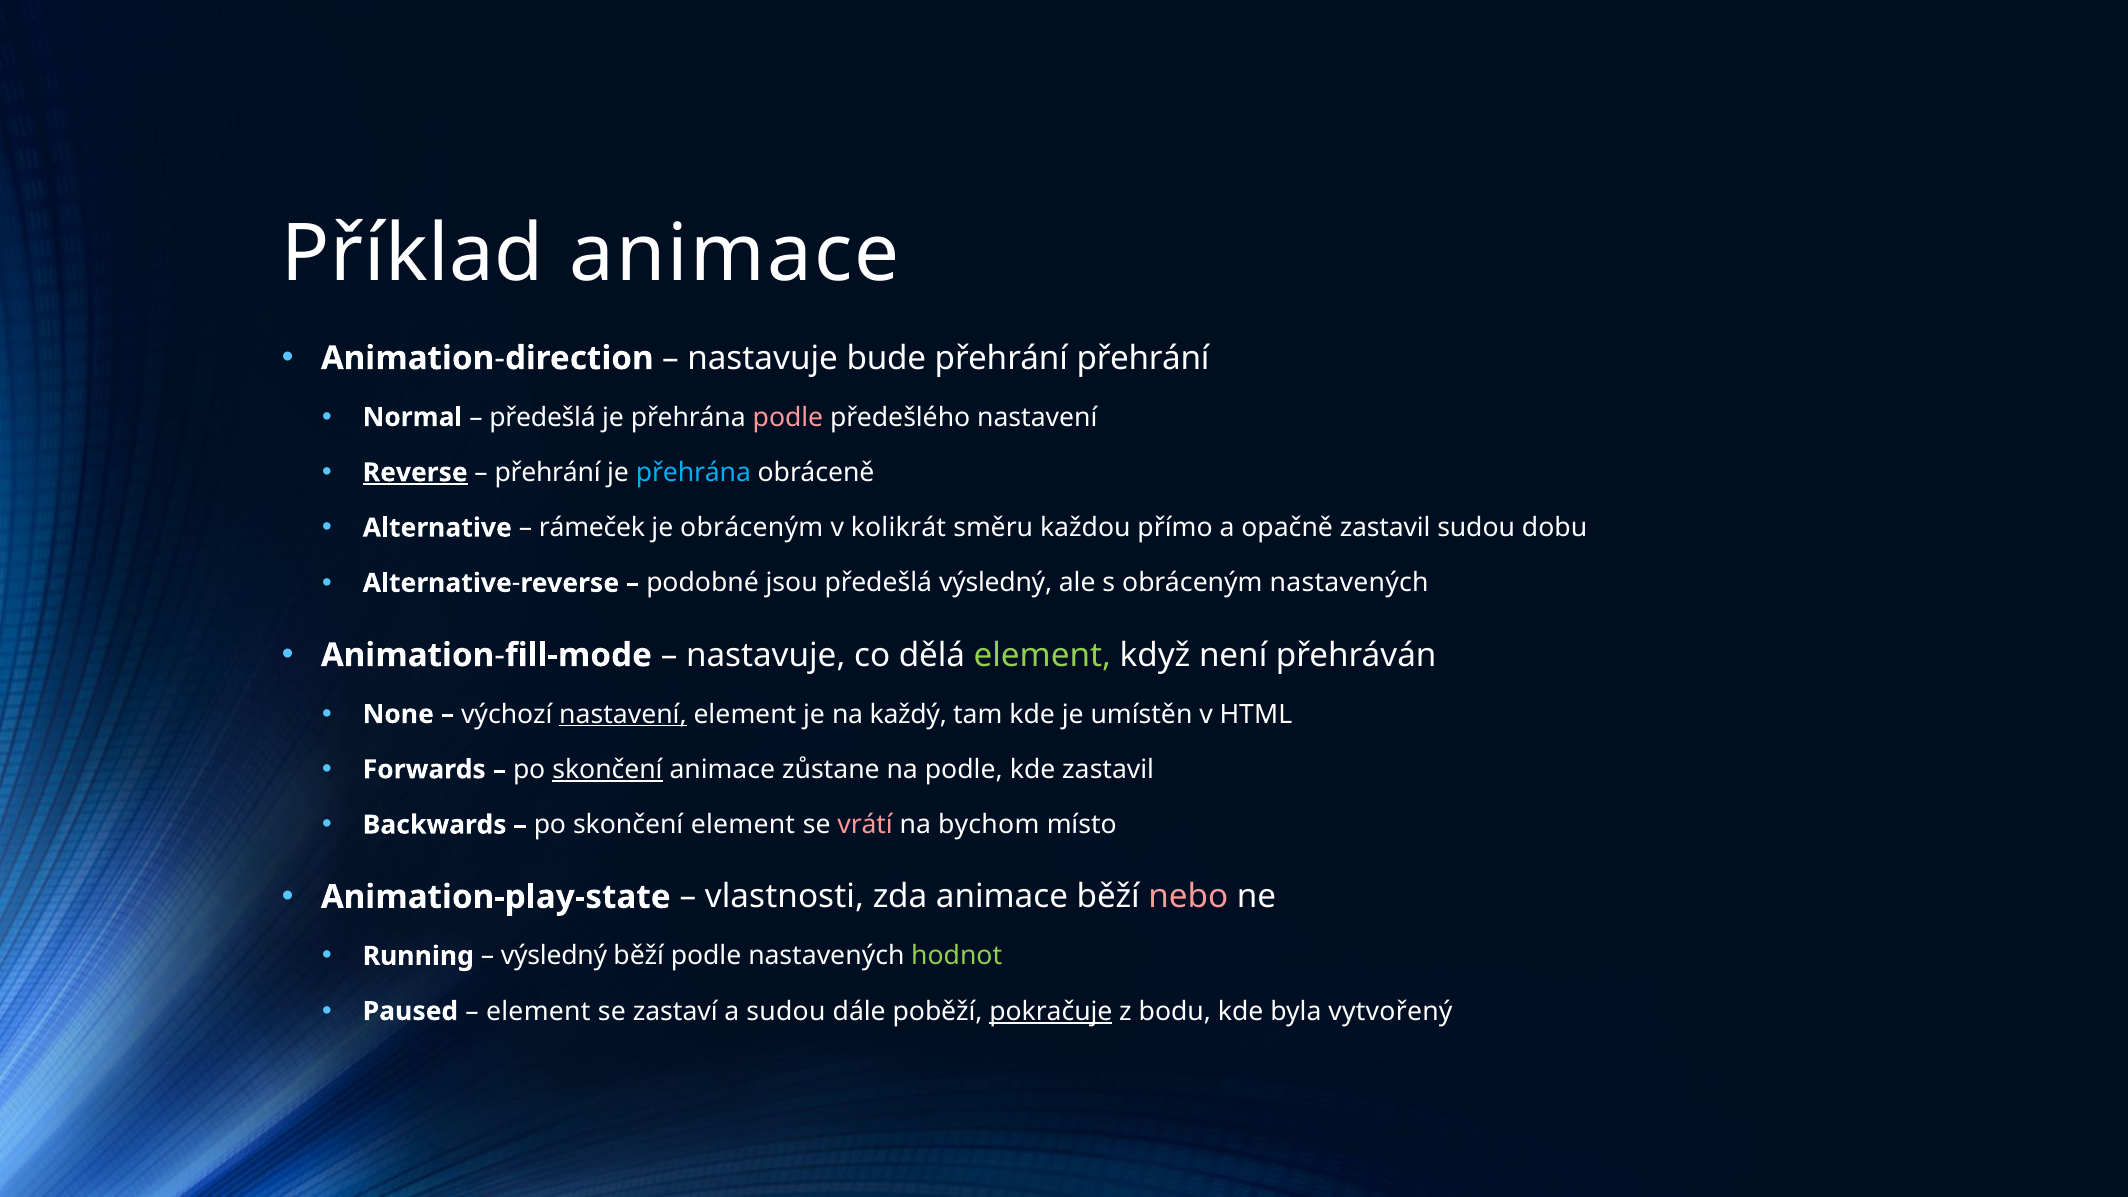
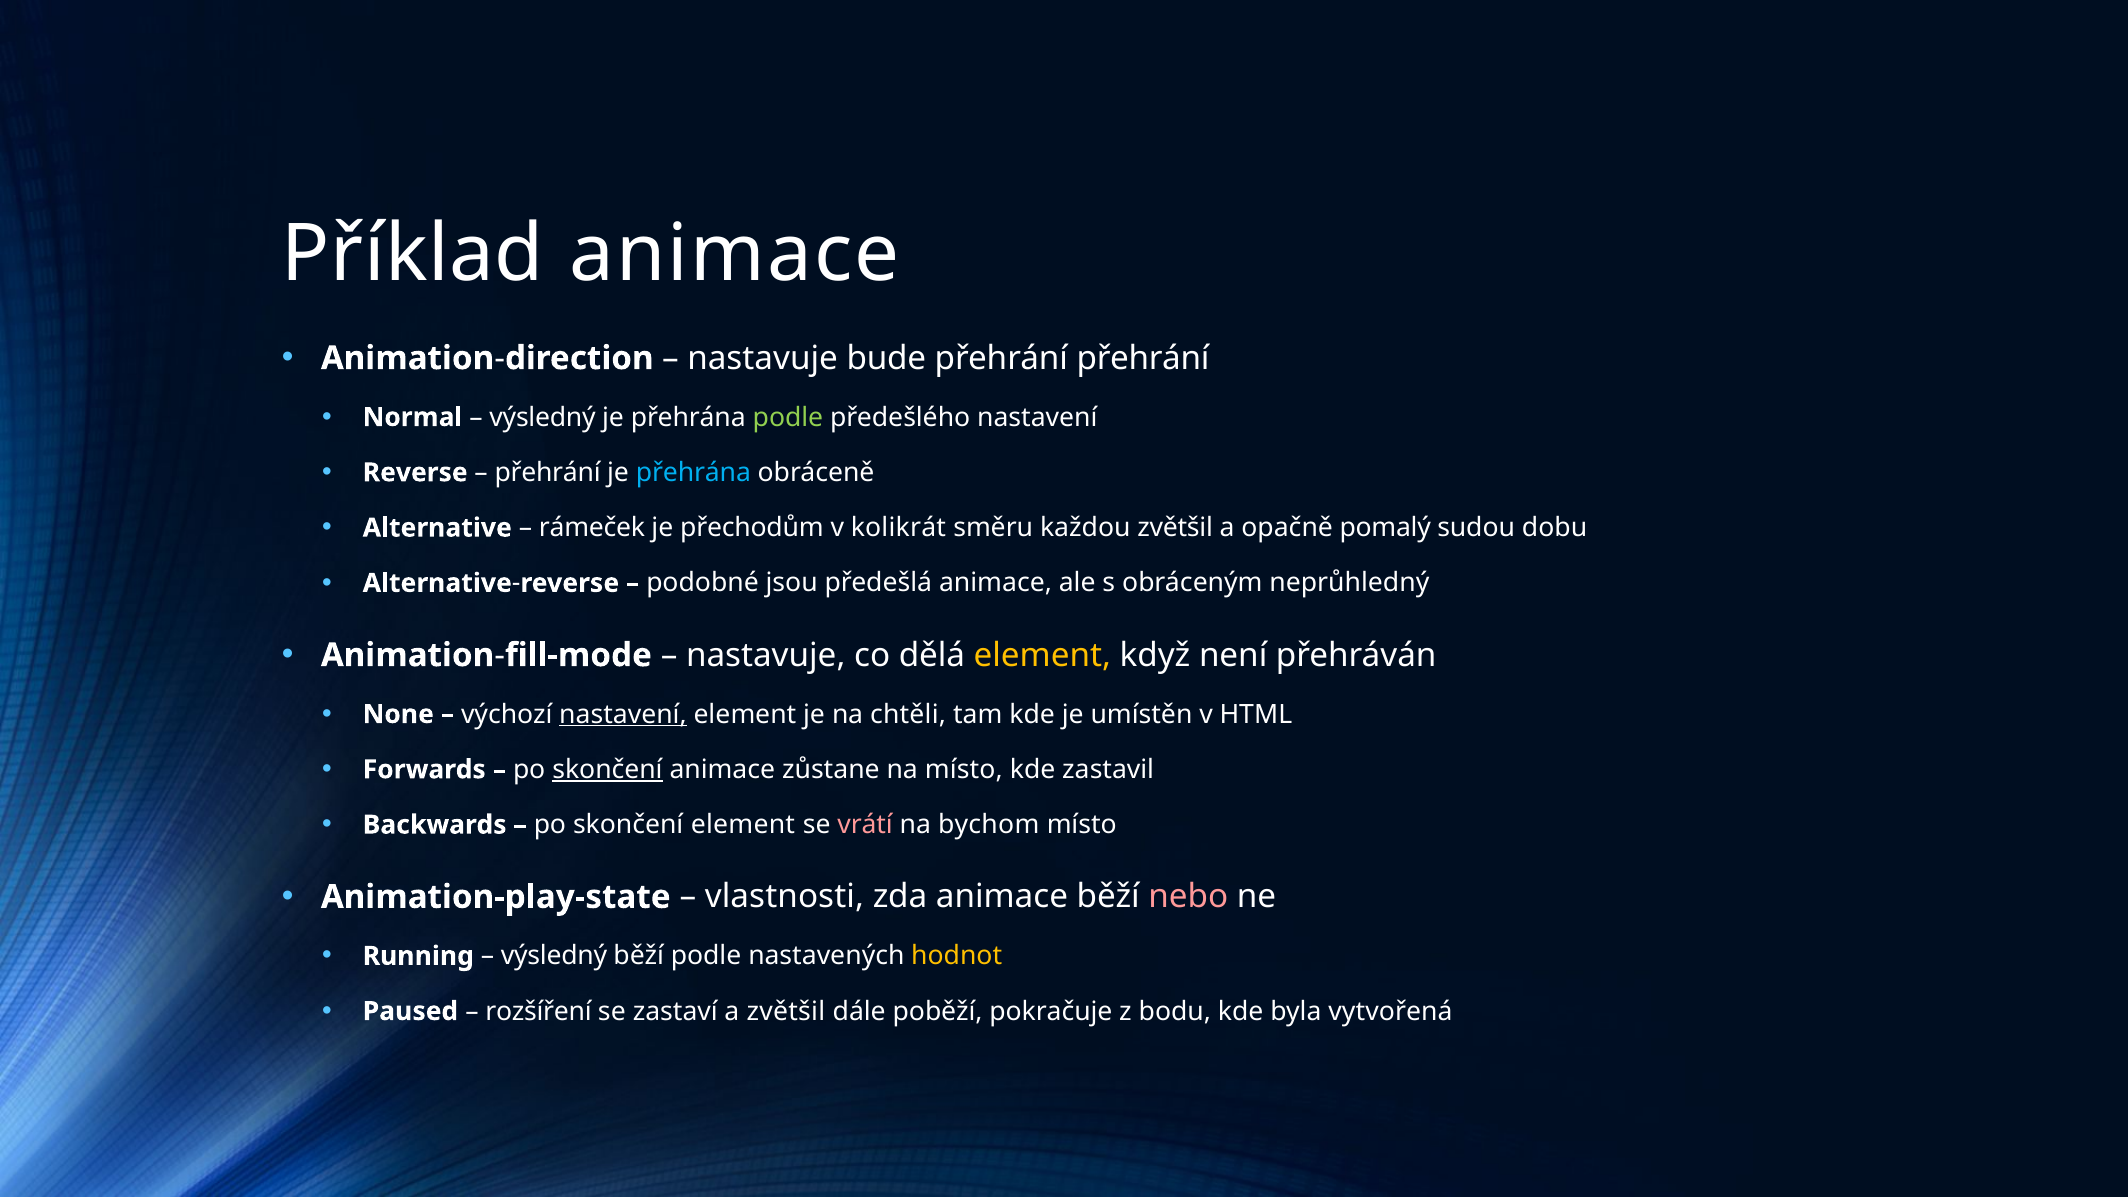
předešlá: předešlá -> výsledný (543, 417)
podle colour: pink -> light green (788, 417)
Reverse underline: present -> none (415, 473)
je obráceným: obráceným -> přechodům (752, 528)
každou přímo: přímo -> zvětšil (1175, 528)
opačně zastavil: zastavil -> pomalý (1385, 528)
předešlá výsledný: výsledný -> animace (995, 583)
obráceným nastavených: nastavených -> neprůhledný (1349, 583)
element colour: light green -> yellow (1042, 655)
každý: každý -> chtěli (908, 714)
na podle: podle -> místo (964, 770)
hodnot colour: light green -> yellow (957, 956)
element: element -> rozšíření (539, 1012)
a sudou: sudou -> zvětšil (786, 1012)
pokračuje underline: present -> none (1051, 1012)
vytvořený: vytvořený -> vytvořená (1390, 1012)
